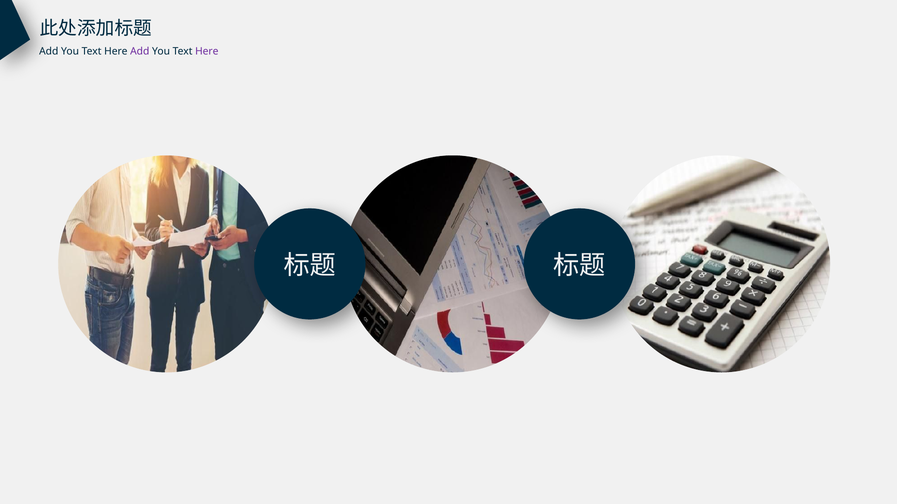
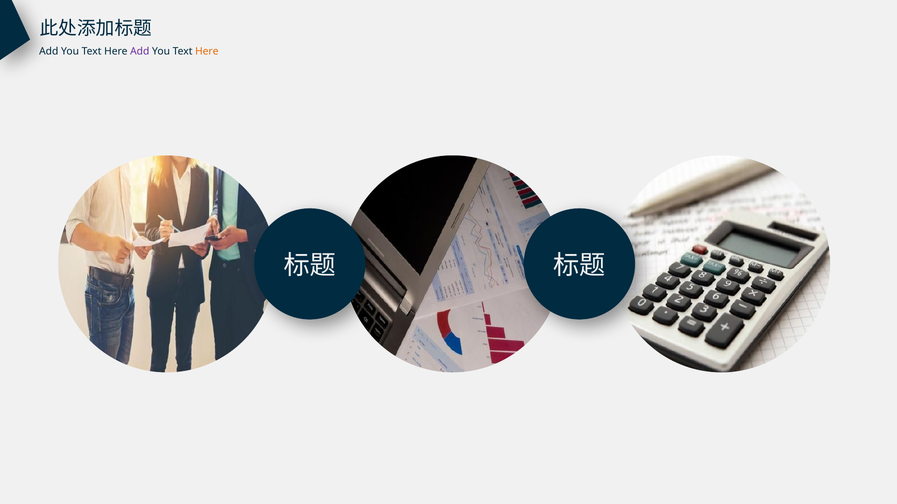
Here colour: purple -> orange (207, 51)
